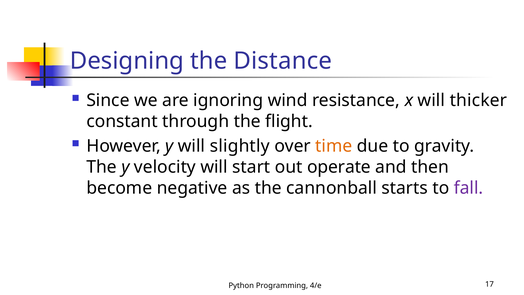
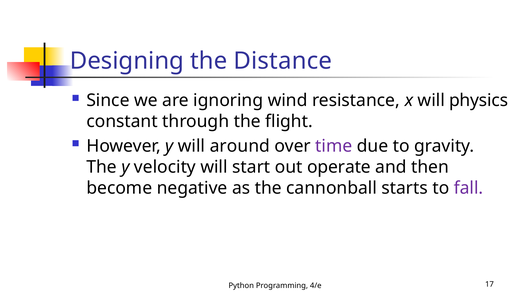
thicker: thicker -> physics (479, 100)
slightly: slightly -> around (240, 146)
time colour: orange -> purple (334, 146)
